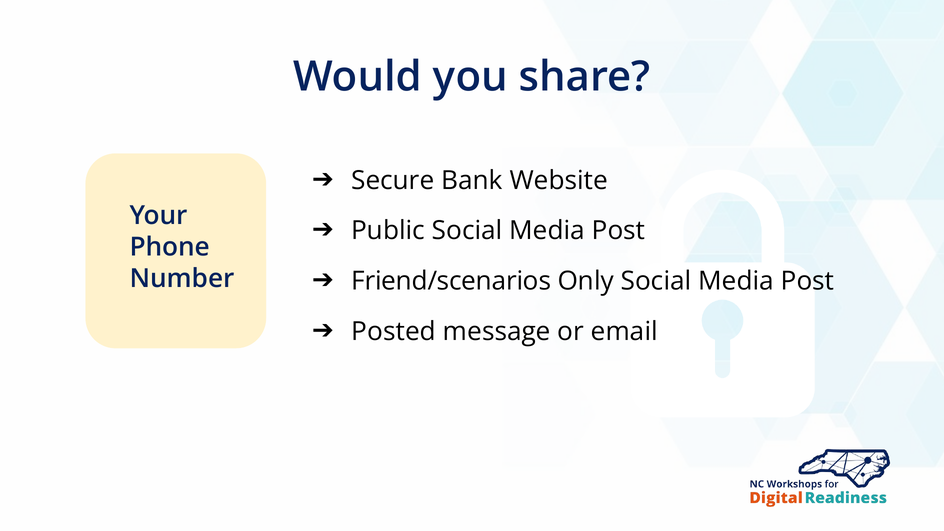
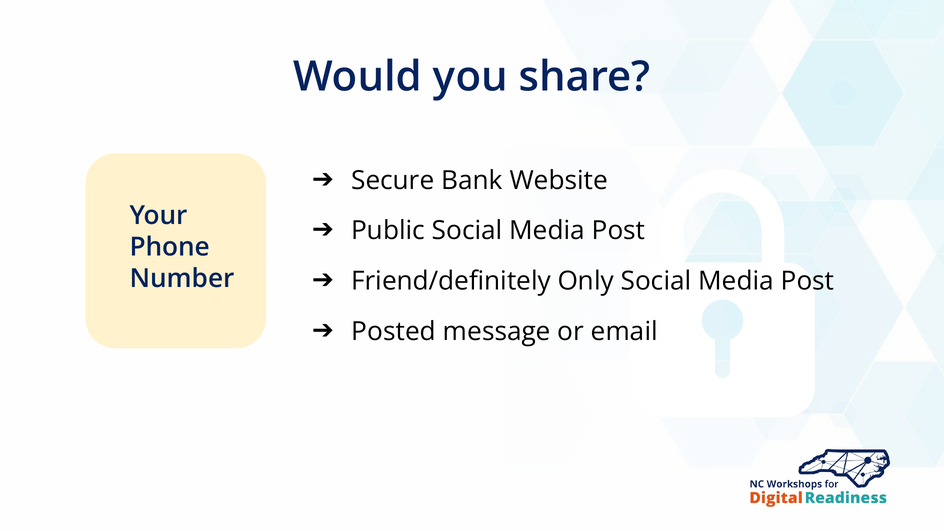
Friend/scenarios: Friend/scenarios -> Friend/definitely (451, 281)
